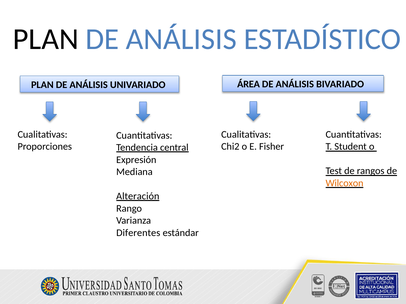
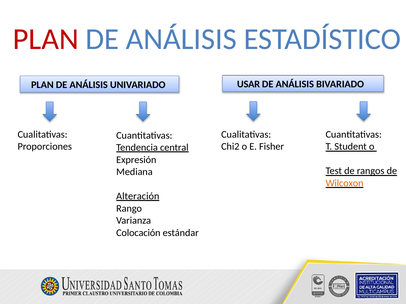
PLAN colour: black -> red (46, 39)
ÁREA: ÁREA -> USAR (249, 84)
Diferentes: Diferentes -> Colocación (138, 233)
